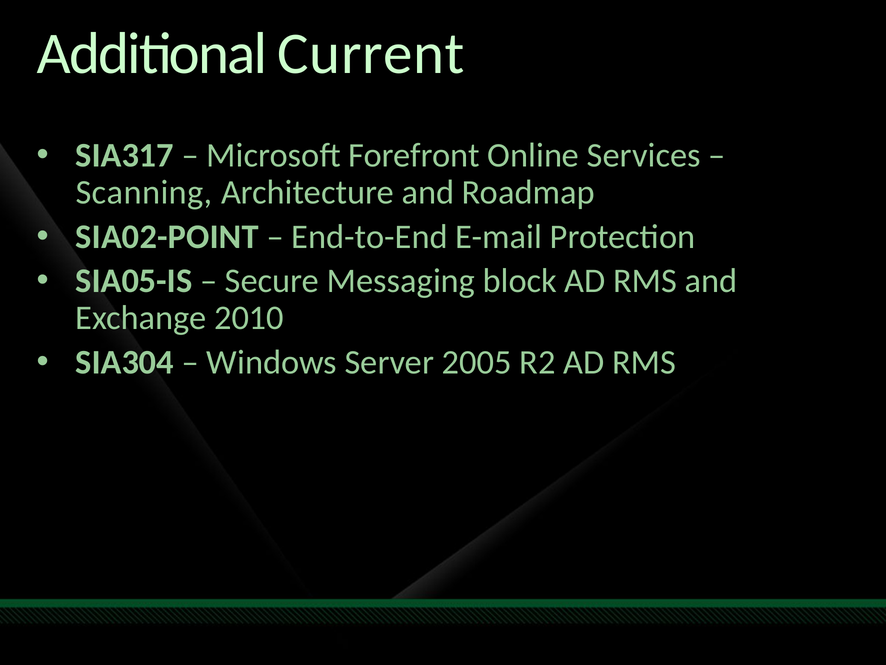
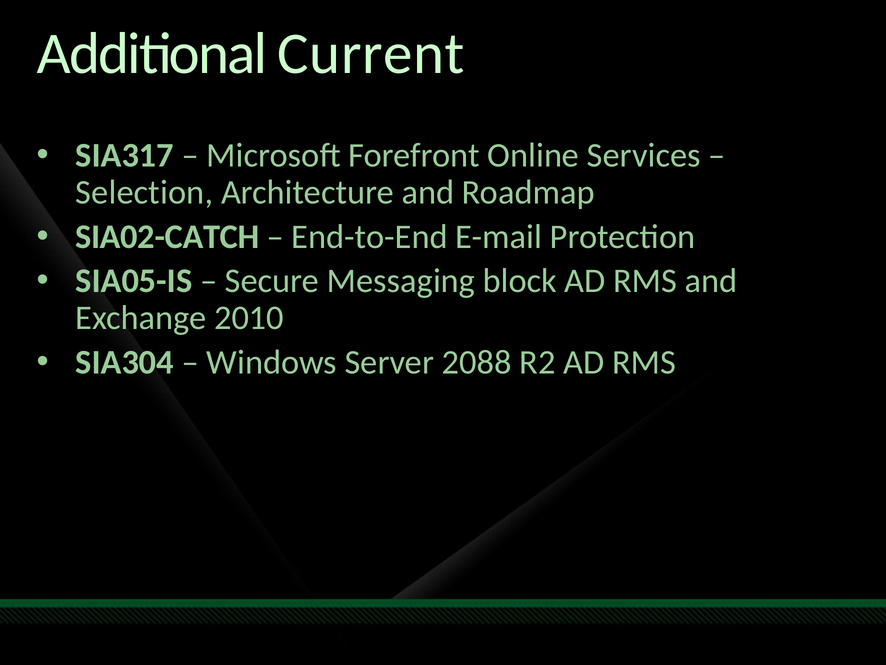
Scanning: Scanning -> Selection (144, 192)
SIA02-POINT: SIA02-POINT -> SIA02-CATCH (167, 237)
2005: 2005 -> 2088 (477, 362)
